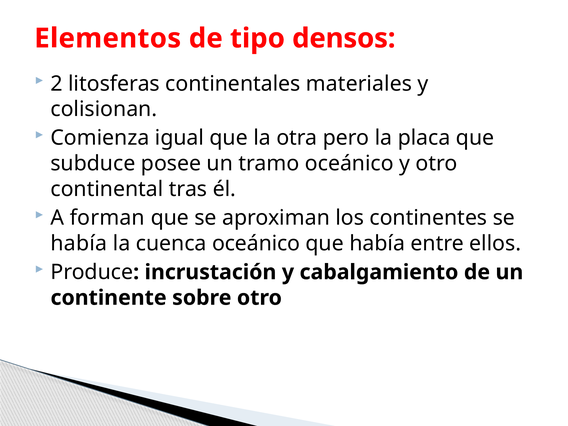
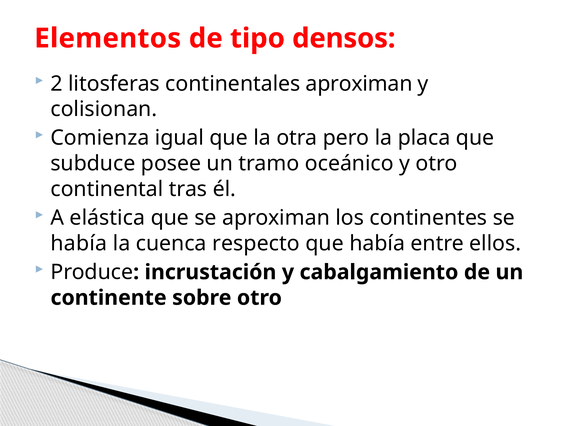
continentales materiales: materiales -> aproximan (359, 84)
forman: forman -> elástica (107, 218)
cuenca oceánico: oceánico -> respecto (256, 243)
